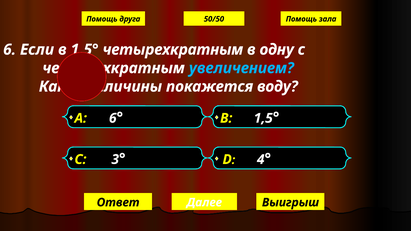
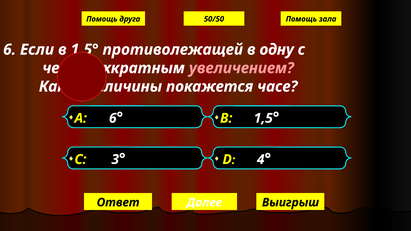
четырехкратным: четырехкратным -> противолежащей (173, 50)
увеличением colour: light blue -> pink (241, 68)
воду: воду -> часе (277, 87)
